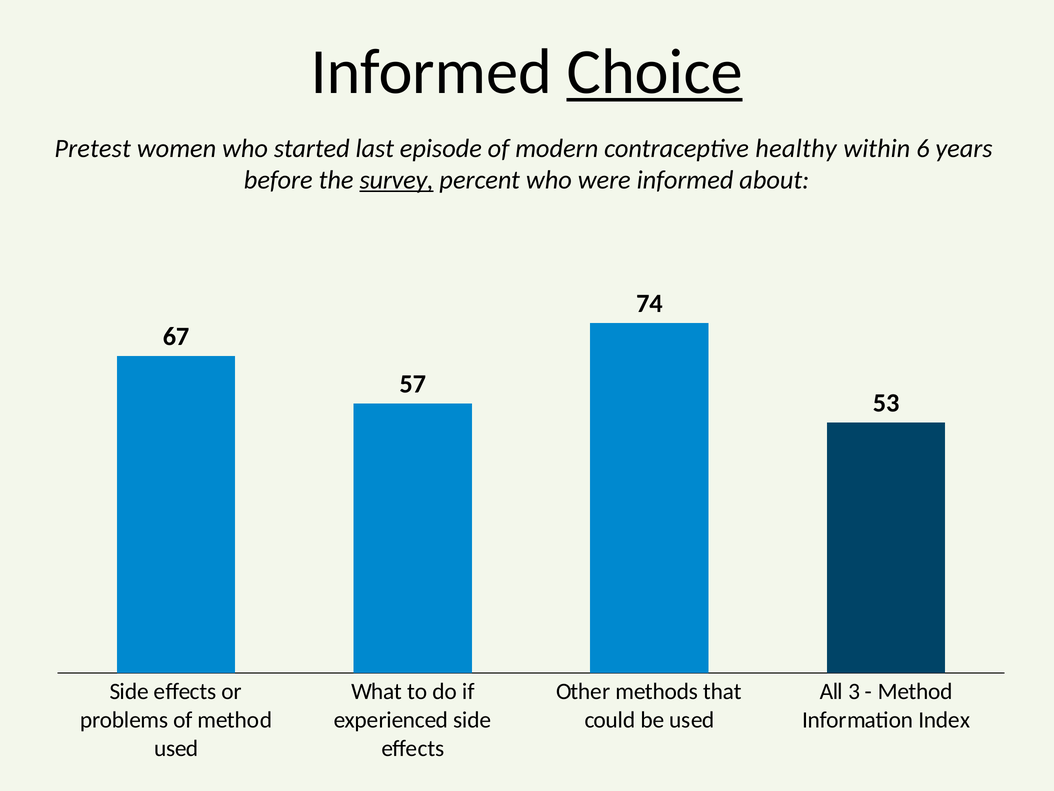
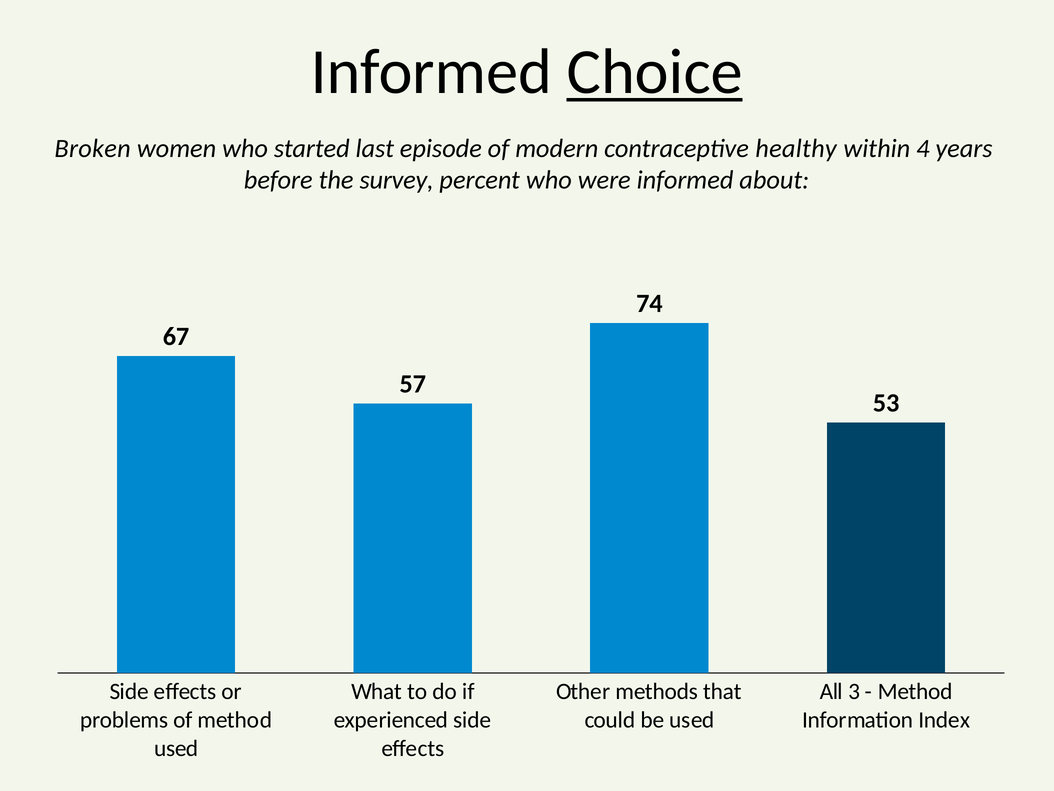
Pretest: Pretest -> Broken (93, 148)
6: 6 -> 4 (923, 148)
survey underline: present -> none (397, 180)
